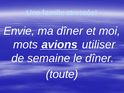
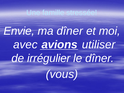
mots: mots -> avec (25, 45)
semaine: semaine -> irrégulier (49, 58)
toute: toute -> vous (62, 74)
